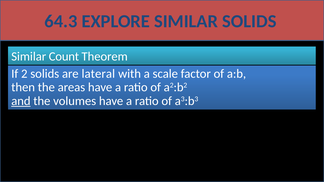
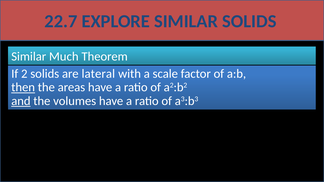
64.3: 64.3 -> 22.7 (61, 21)
Count: Count -> Much (64, 57)
then underline: none -> present (23, 87)
